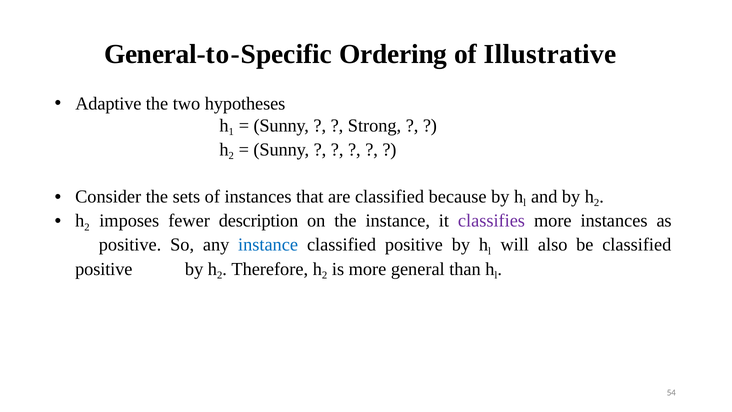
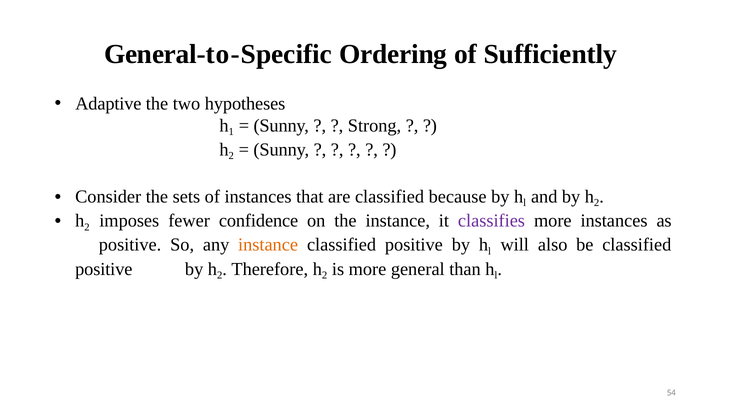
Illustrative: Illustrative -> Sufficiently (550, 54)
description: description -> confidence (259, 221)
instance colour: blue -> orange (268, 245)
